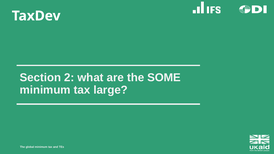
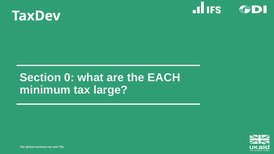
2: 2 -> 0 (69, 78)
SOME: SOME -> EACH (164, 78)
